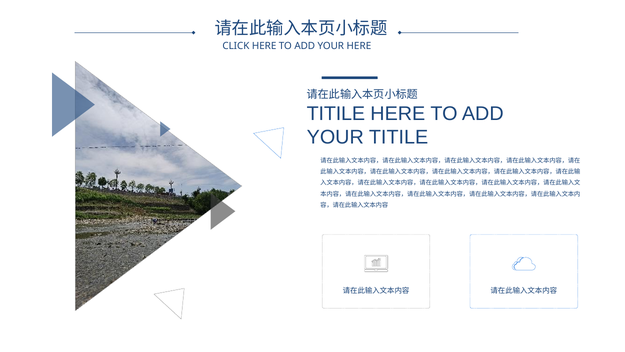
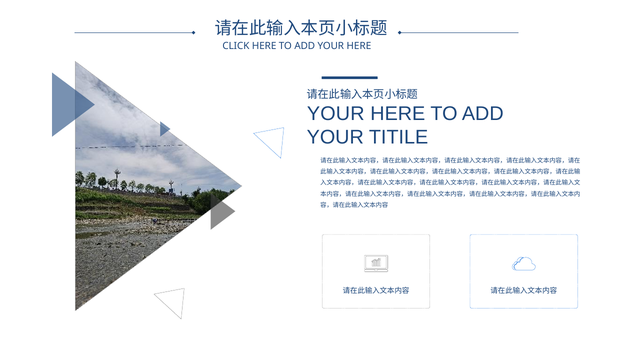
TITILE: TITILE -> YOUR (336, 114)
